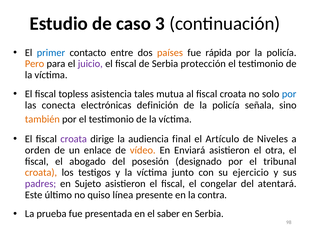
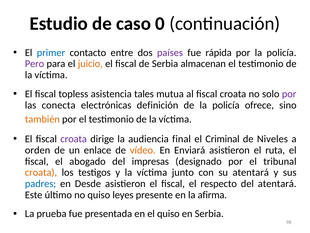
3: 3 -> 0 (160, 24)
países colour: orange -> purple (170, 53)
Pero colour: orange -> purple (35, 64)
juicio colour: purple -> orange (90, 64)
protección: protección -> almacenan (203, 64)
por colour: blue -> purple (289, 94)
señala: señala -> ofrece (259, 105)
Artículo: Artículo -> Criminal (222, 139)
otra: otra -> ruta (275, 150)
posesión: posesión -> impresas (150, 161)
su ejercicio: ejercicio -> atentará (251, 172)
padres colour: purple -> blue (41, 183)
Sujeto: Sujeto -> Desde (88, 183)
congelar: congelar -> respecto (219, 183)
línea: línea -> leyes (123, 194)
contra: contra -> afirma (212, 194)
el saber: saber -> quiso (168, 213)
